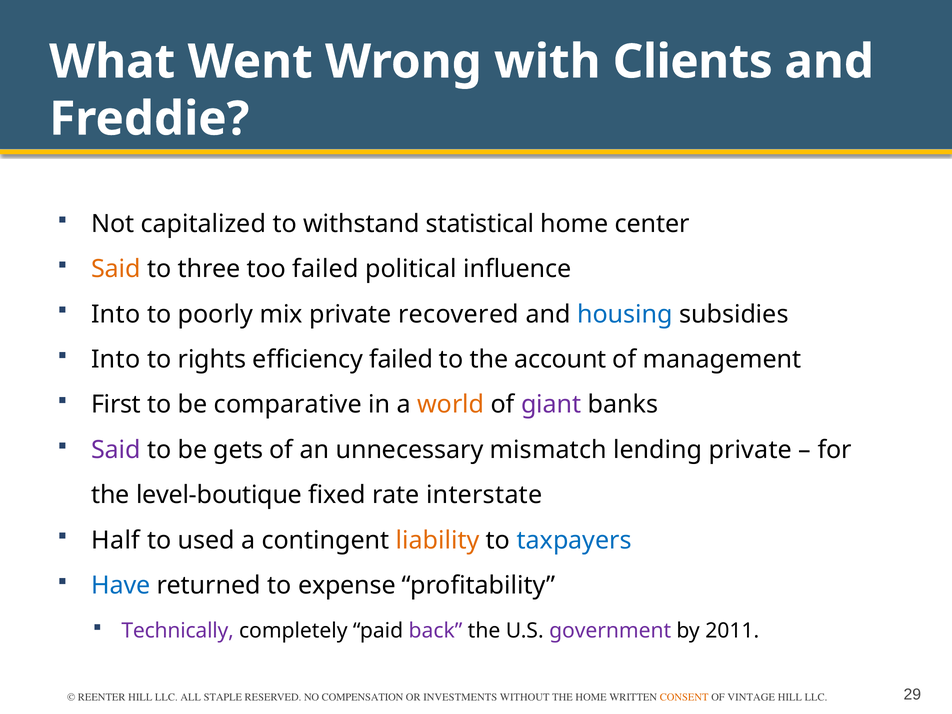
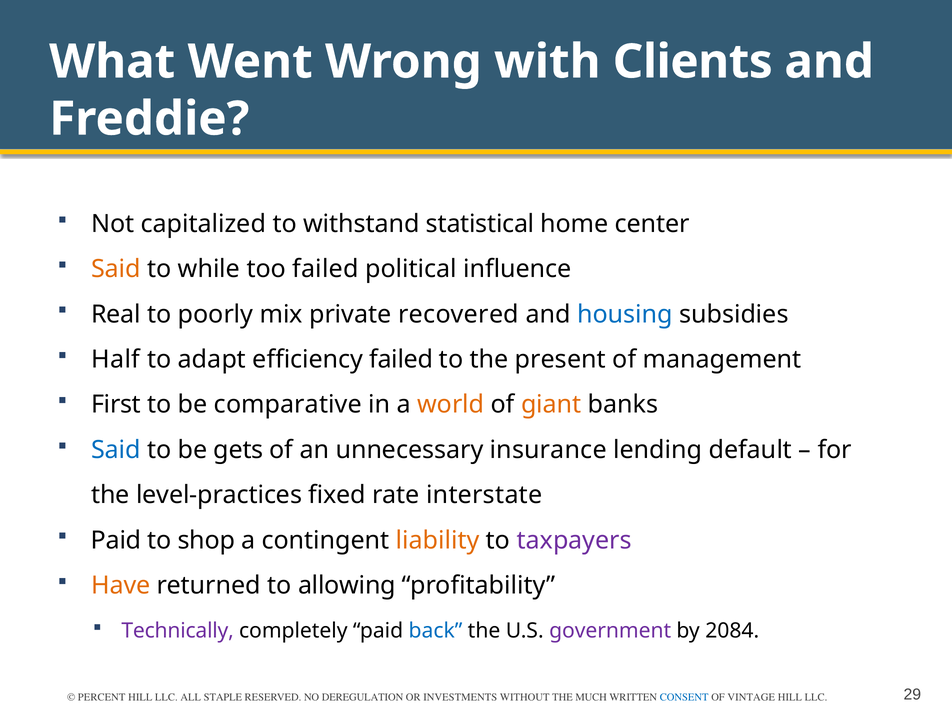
three: three -> while (209, 269)
Into: Into -> Real (116, 314)
Into: Into -> Half (116, 359)
rights: rights -> adapt (212, 359)
account: account -> present (560, 359)
giant colour: purple -> orange (551, 405)
Said colour: purple -> blue (116, 450)
mismatch: mismatch -> insurance (548, 450)
lending private: private -> default (750, 450)
level-boutique: level-boutique -> level-practices (219, 495)
Half: Half -> Paid (116, 540)
used: used -> shop (206, 540)
taxpayers colour: blue -> purple (574, 540)
Have colour: blue -> orange (121, 585)
expense: expense -> allowing (347, 585)
back colour: purple -> blue (435, 631)
2011: 2011 -> 2084 (732, 631)
REENTER: REENTER -> PERCENT (102, 697)
COMPENSATION: COMPENSATION -> DEREGULATION (363, 697)
THE HOME: HOME -> MUCH (591, 697)
CONSENT colour: orange -> blue (684, 697)
